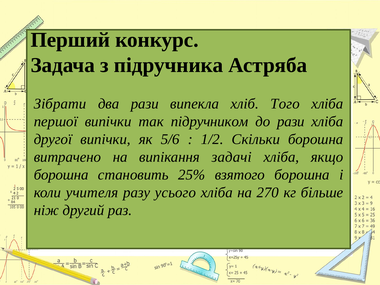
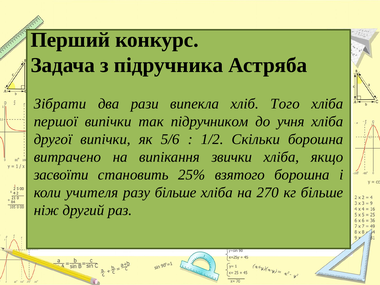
до рази: рази -> учня (291, 122)
задачі: задачі -> звички (232, 157)
борошна: борошна -> засвоїти (61, 175)
разу усього: усього -> більше (176, 193)
